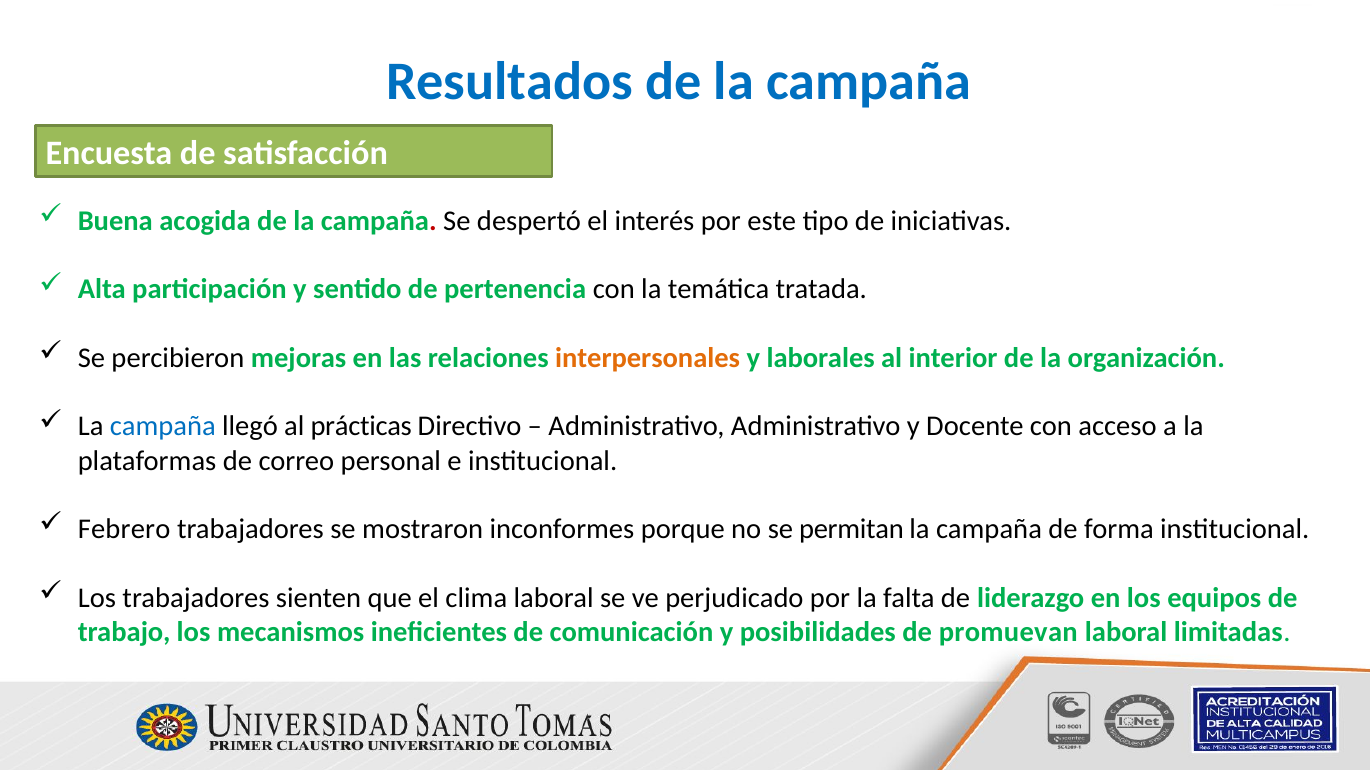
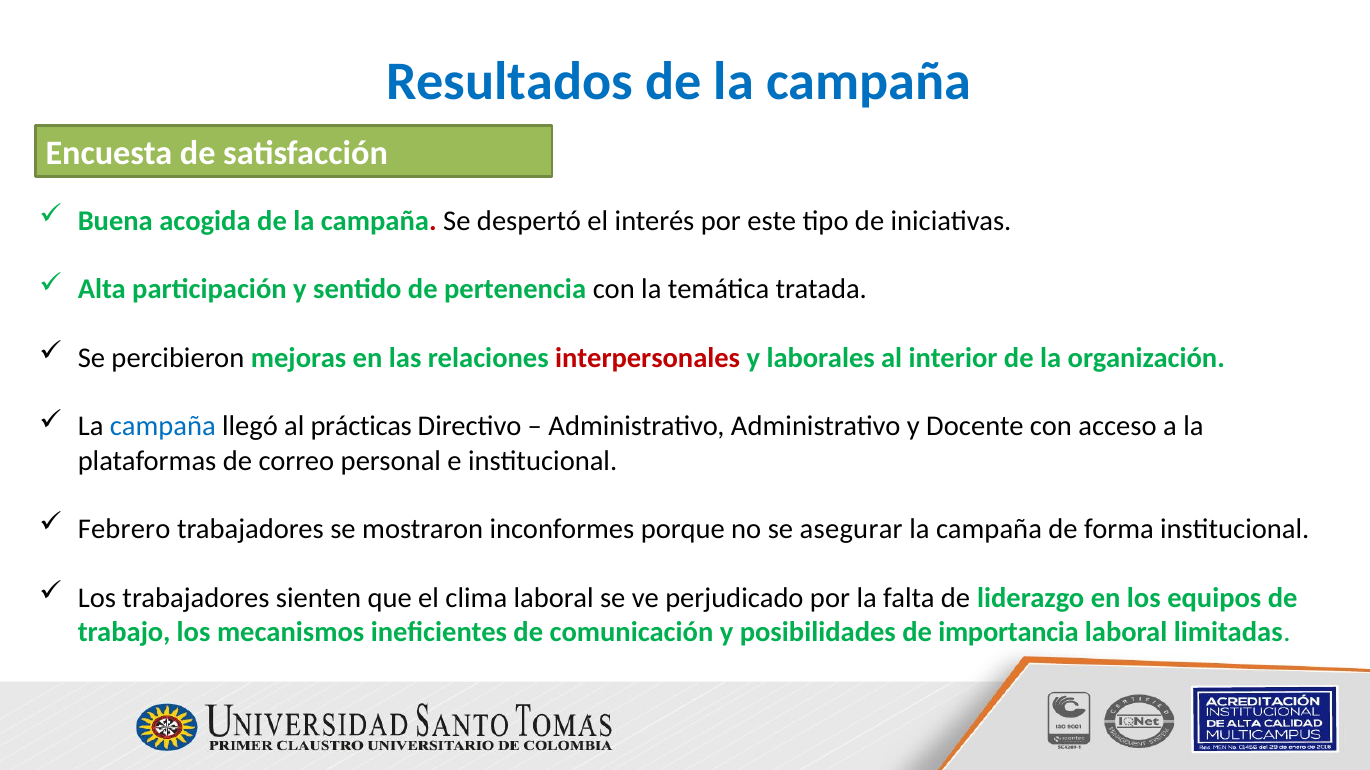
interpersonales colour: orange -> red (648, 358)
permitan: permitan -> asegurar (851, 530)
promuevan: promuevan -> importancia (1009, 632)
